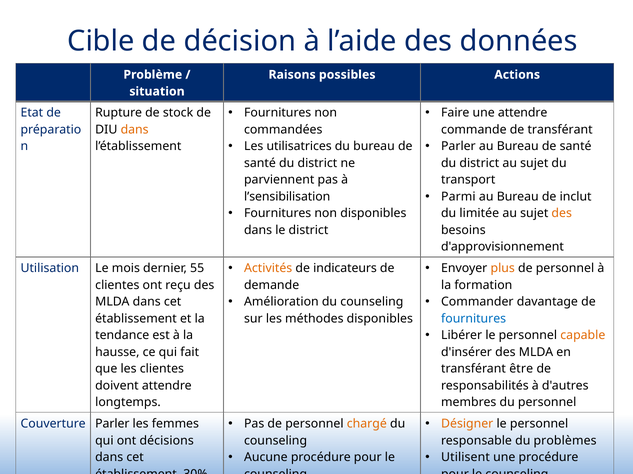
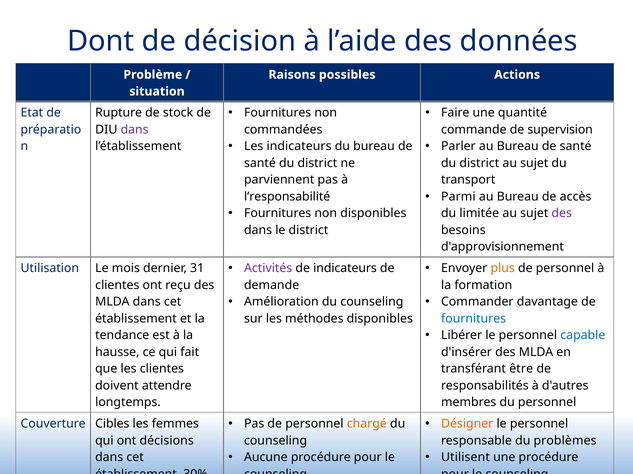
Cible: Cible -> Dont (101, 41)
une attendre: attendre -> quantité (523, 113)
dans colour: orange -> purple (135, 130)
de transférant: transférant -> supervision (560, 130)
Les utilisatrices: utilisatrices -> indicateurs (299, 147)
inclut: inclut -> accès (576, 197)
l’sensibilisation: l’sensibilisation -> l’responsabilité (287, 197)
des colour: orange -> purple (562, 214)
Activités colour: orange -> purple (268, 269)
55: 55 -> 31 (197, 269)
capable colour: orange -> blue (583, 336)
Couverture Parler: Parler -> Cibles (112, 425)
